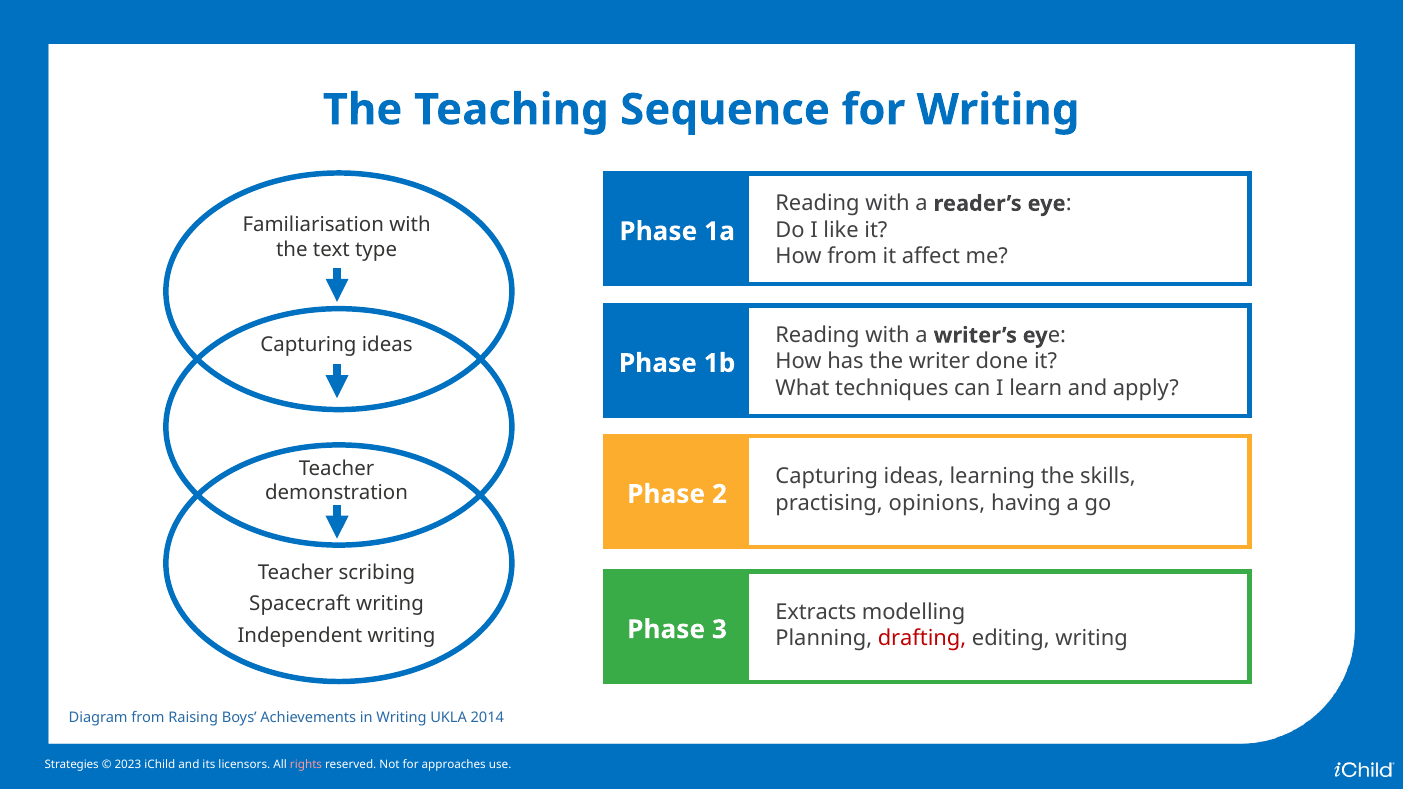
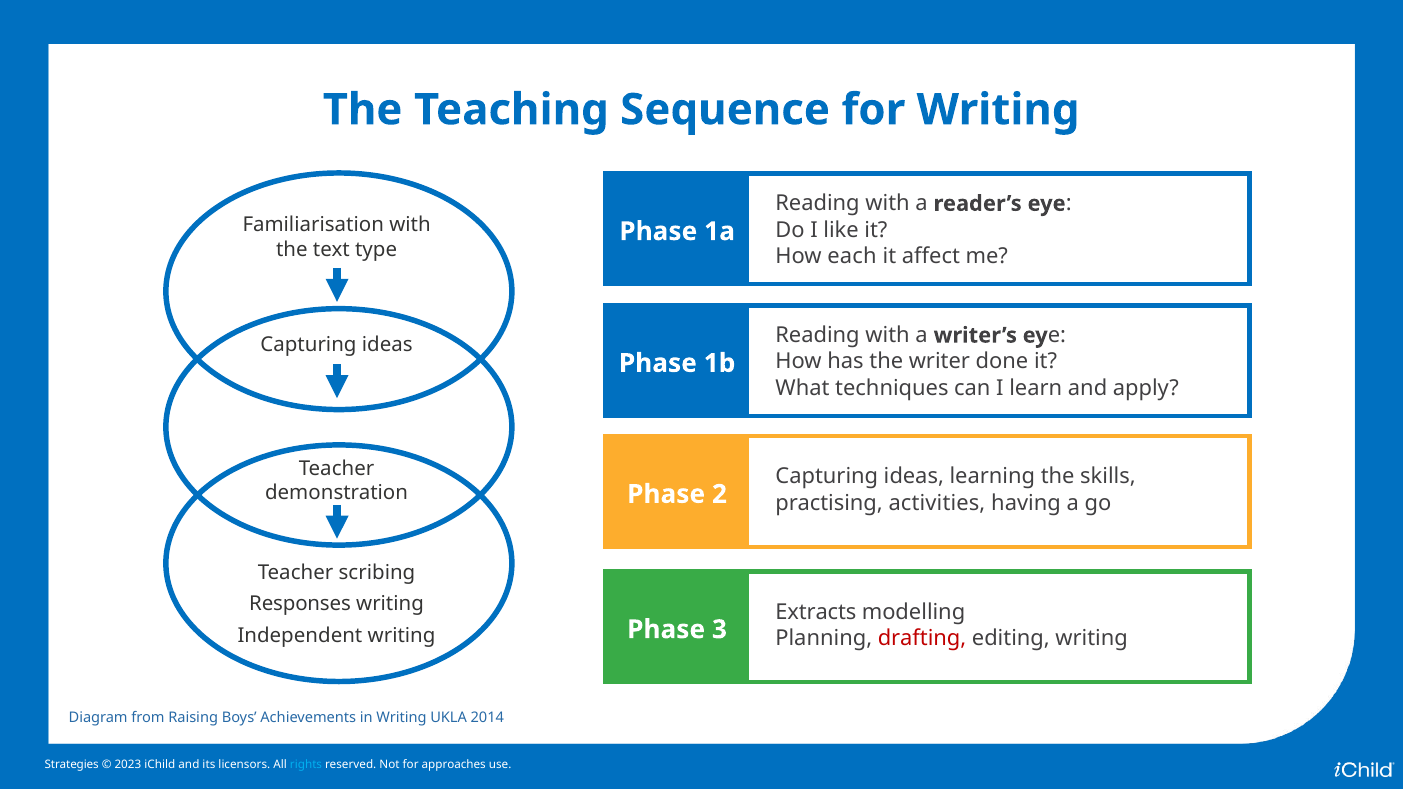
How from: from -> each (852, 256)
opinions: opinions -> activities (937, 503)
Spacecraft: Spacecraft -> Responses (300, 604)
rights colour: pink -> light blue (306, 765)
